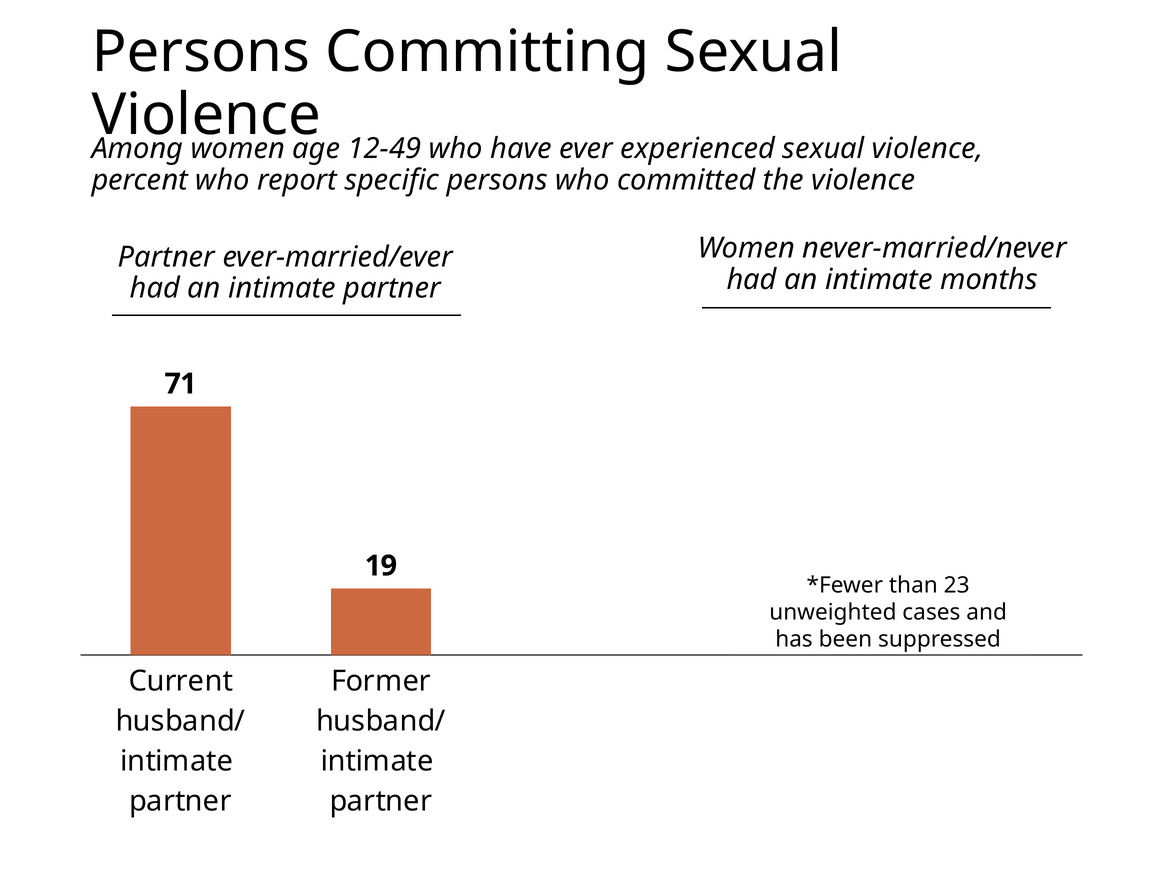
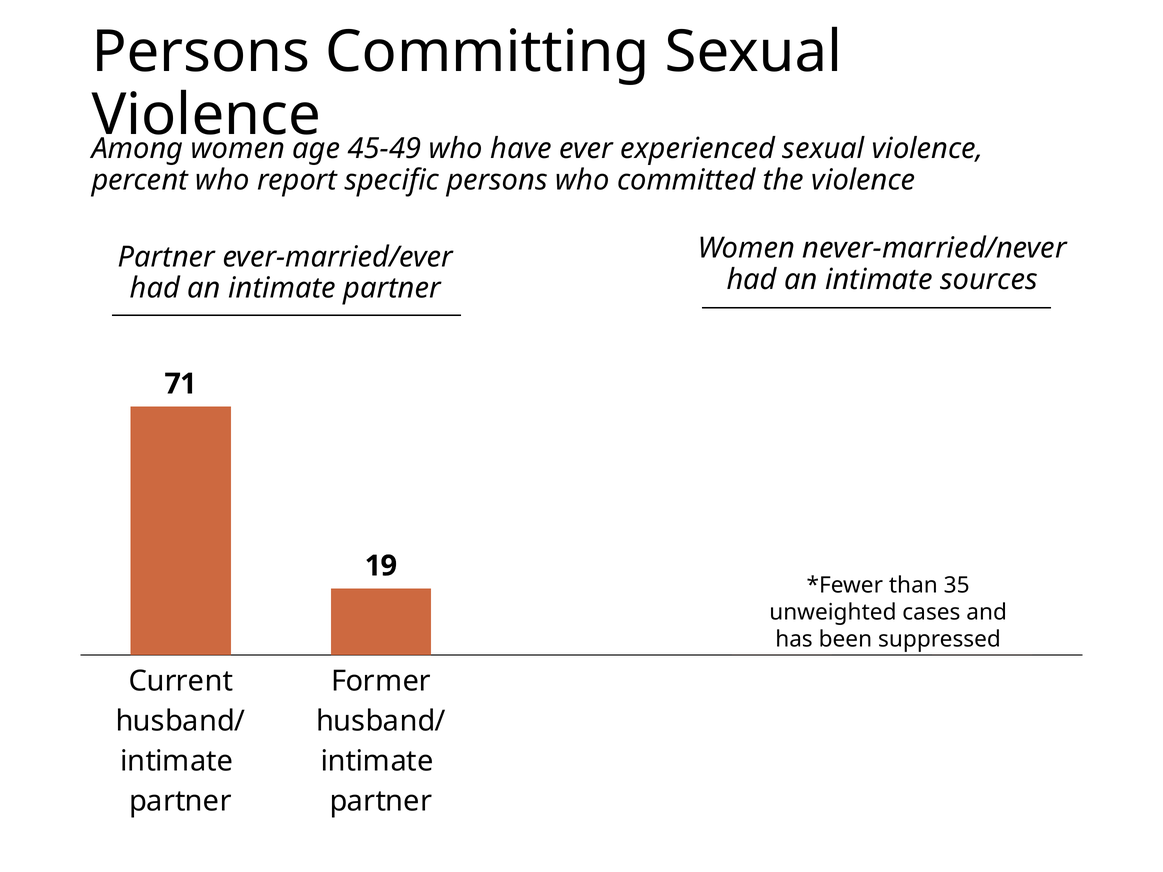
12-49: 12-49 -> 45-49 (384, 149)
months: months -> sources (989, 280)
23: 23 -> 35 (957, 585)
